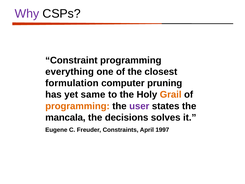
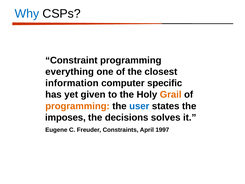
Why colour: purple -> blue (27, 14)
formulation: formulation -> information (72, 83)
pruning: pruning -> specific (165, 83)
same: same -> given (93, 95)
user colour: purple -> blue (139, 106)
mancala: mancala -> imposes (65, 117)
